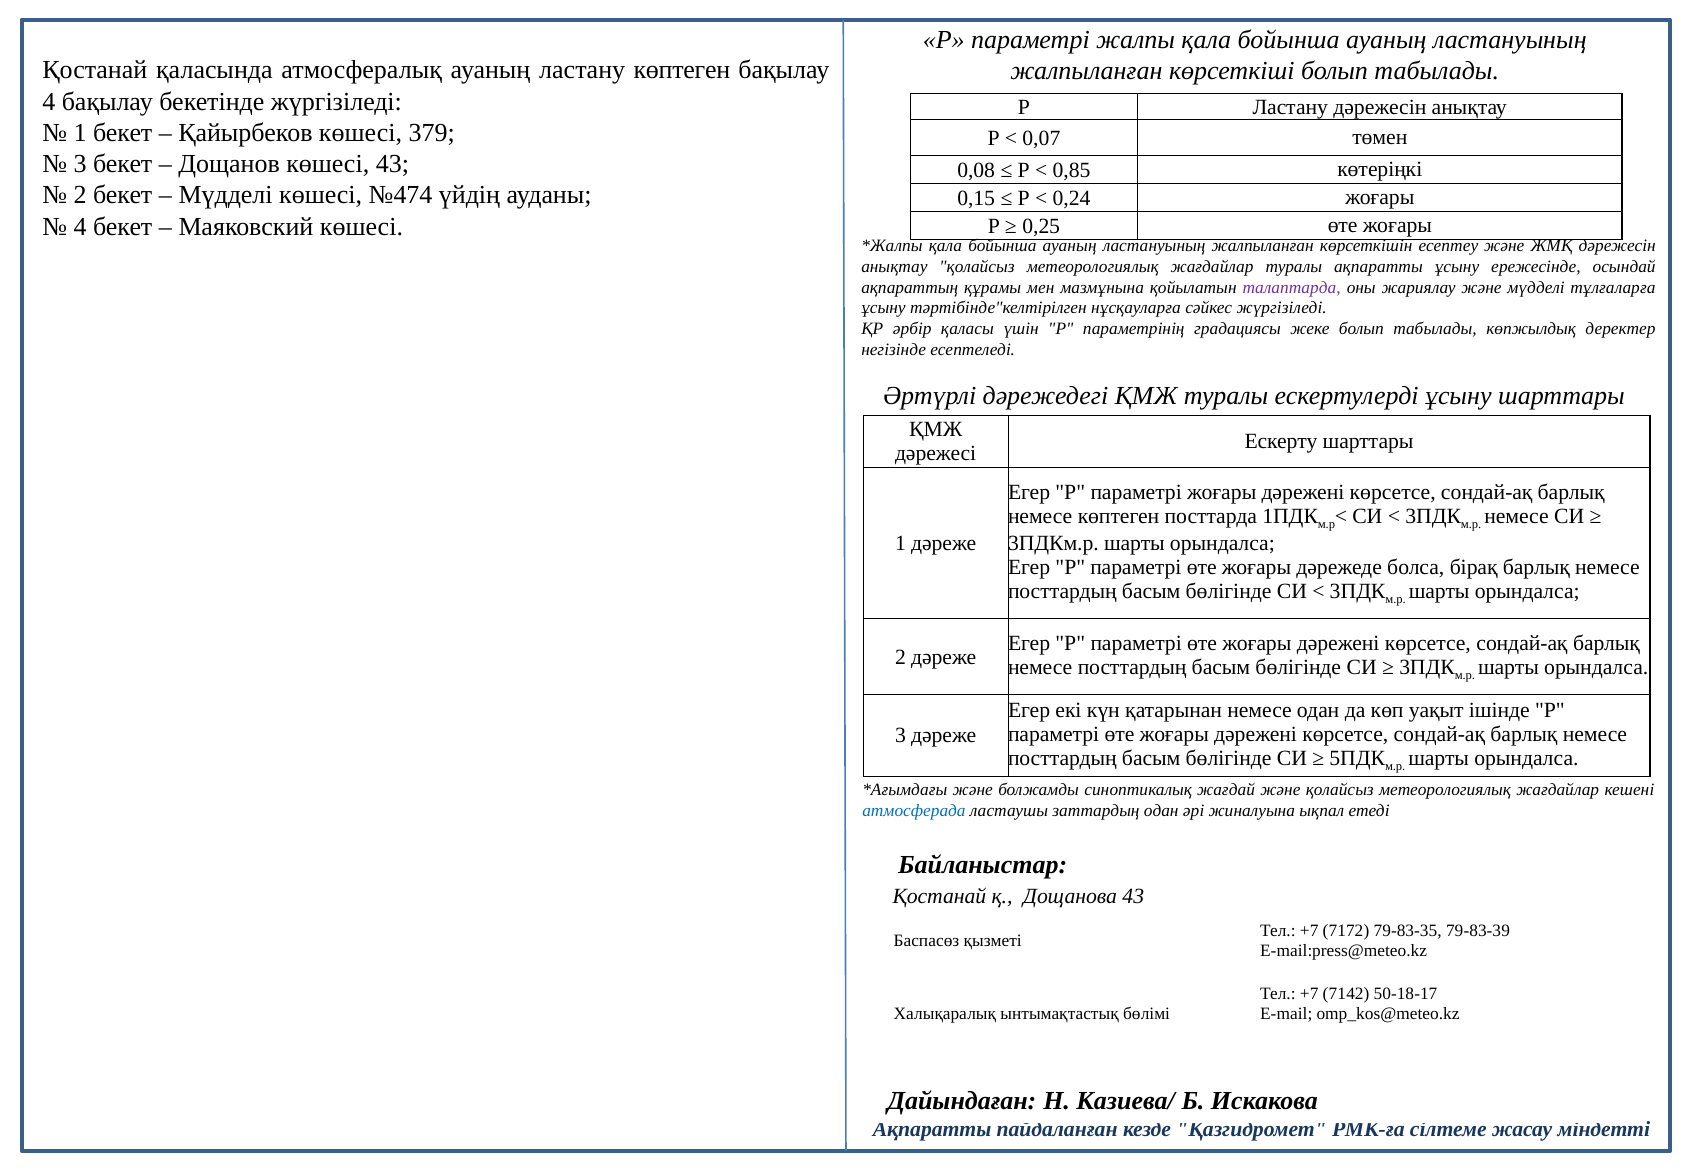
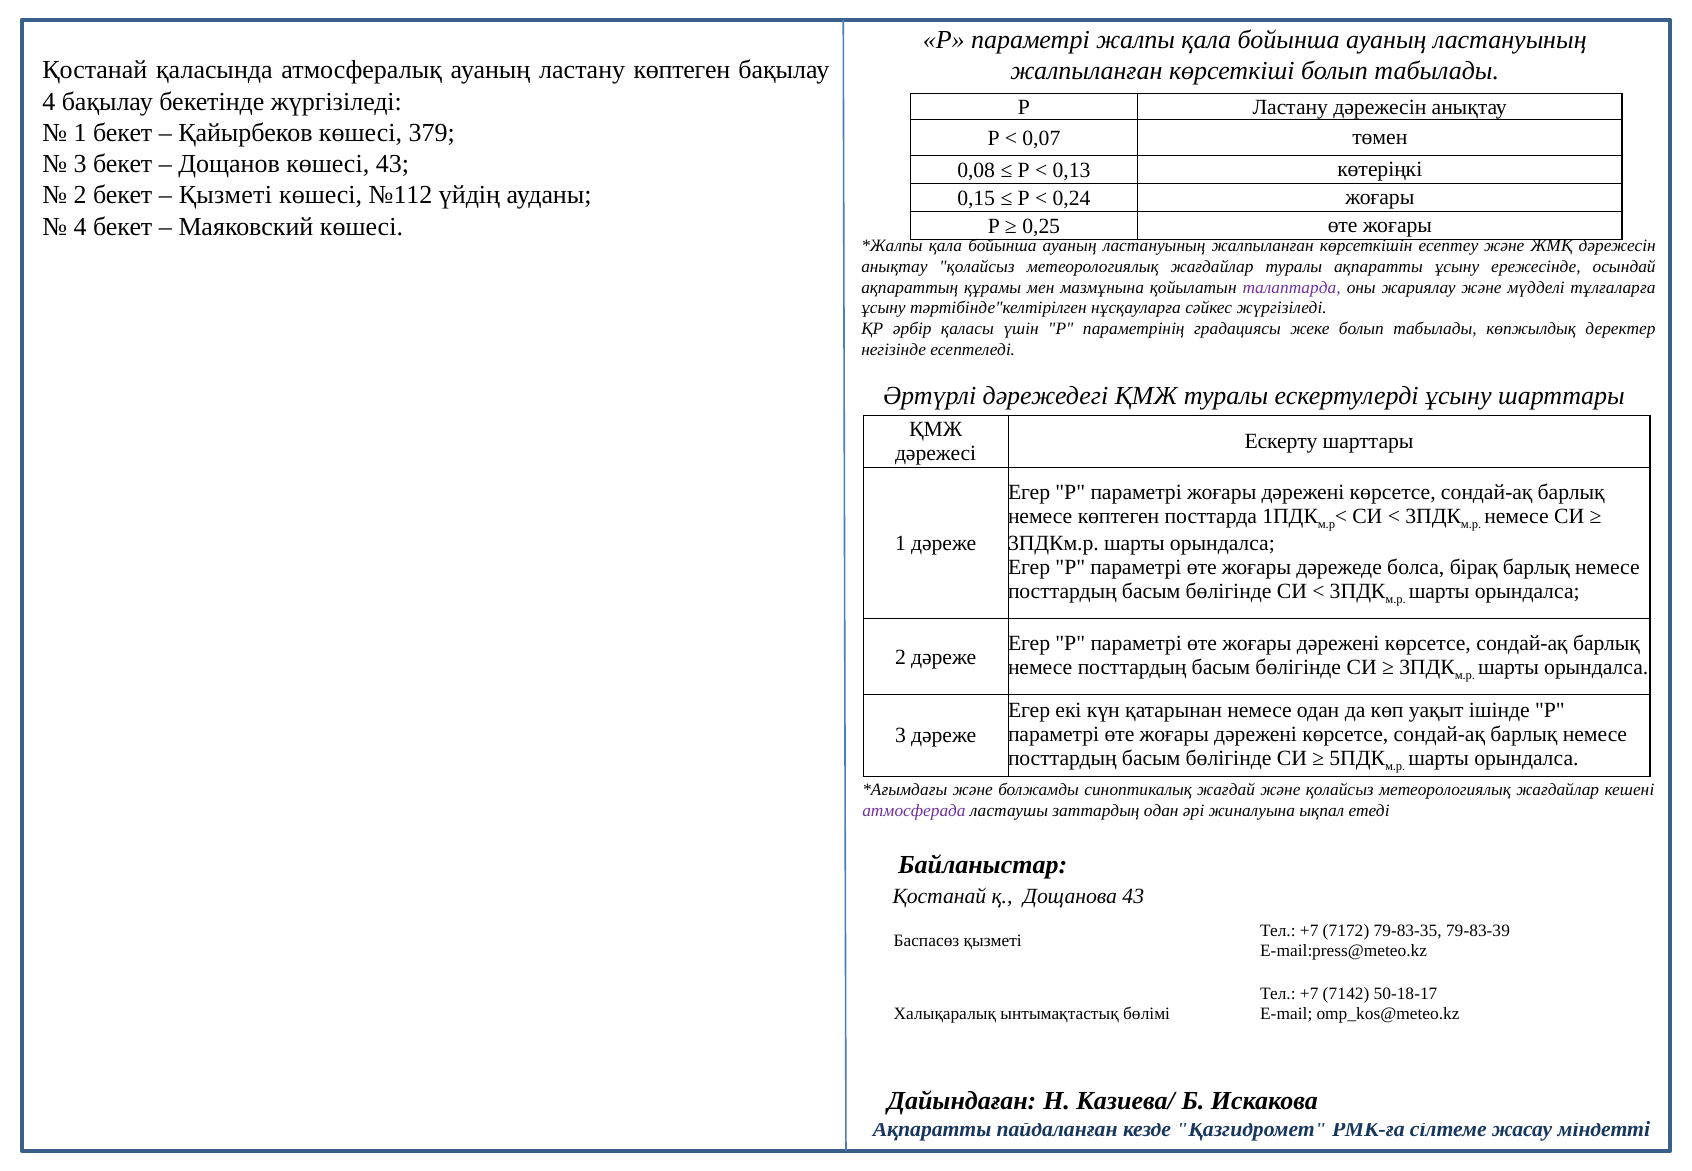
0,85: 0,85 -> 0,13 (1071, 170)
Мүдделі: Мүдделі -> Қызметі (225, 195)
№474: №474 -> №112 (401, 195)
атмосферада colour: blue -> purple (914, 811)
